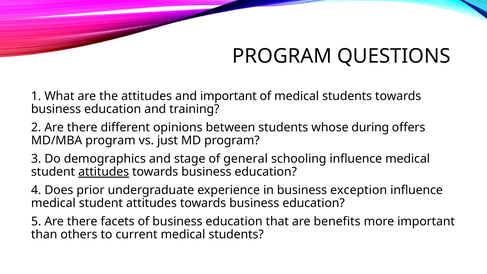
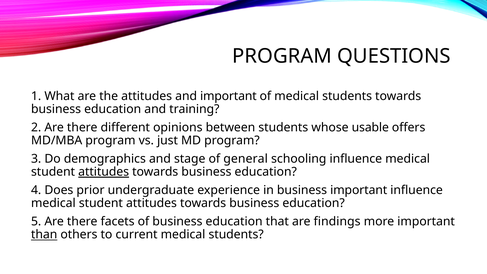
during: during -> usable (370, 127)
business exception: exception -> important (359, 190)
benefits: benefits -> findings (337, 221)
than underline: none -> present (44, 235)
